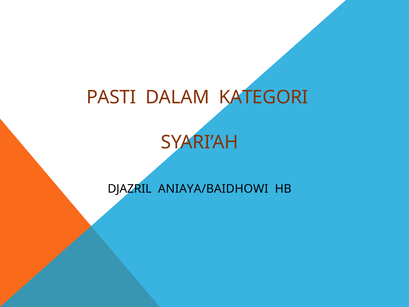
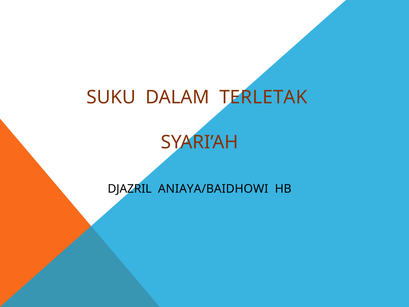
PASTI: PASTI -> SUKU (111, 97)
KATEGORI: KATEGORI -> TERLETAK (263, 97)
